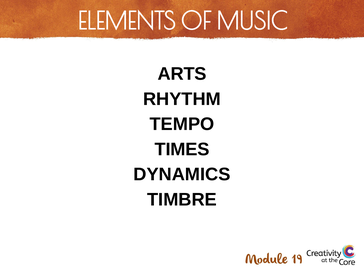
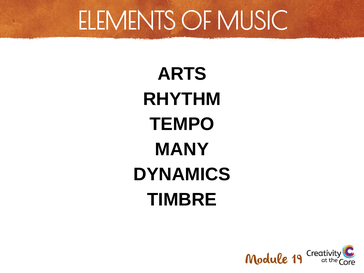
TIMES: TIMES -> MANY (182, 149)
